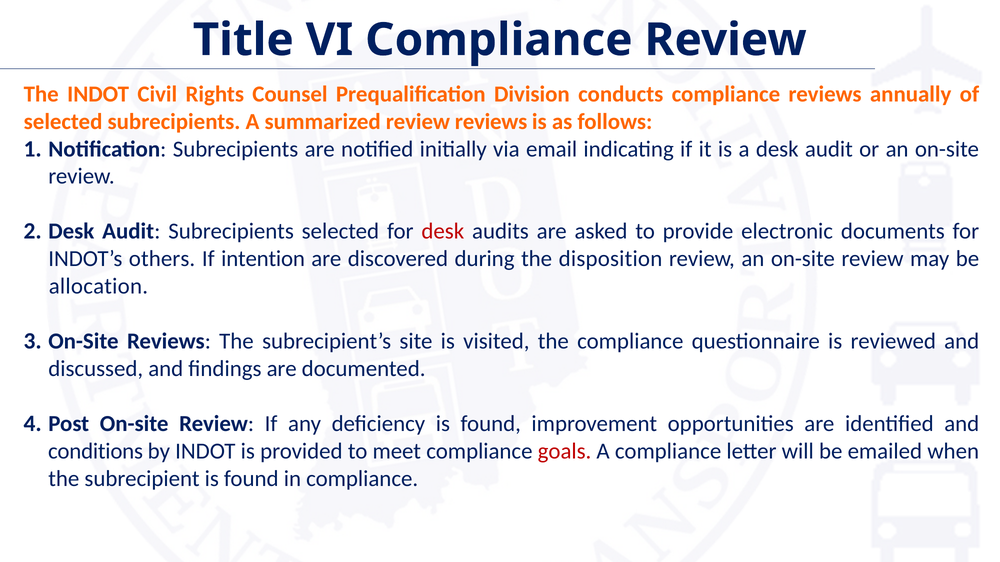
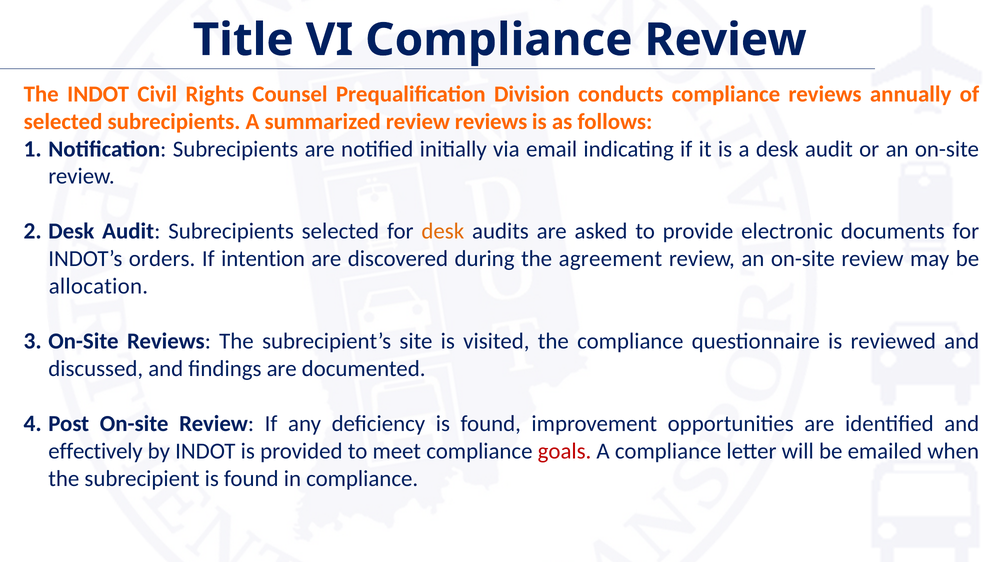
desk colour: red -> orange (443, 232)
others: others -> orders (162, 259)
disposition: disposition -> agreement (610, 259)
conditions: conditions -> effectively (96, 451)
